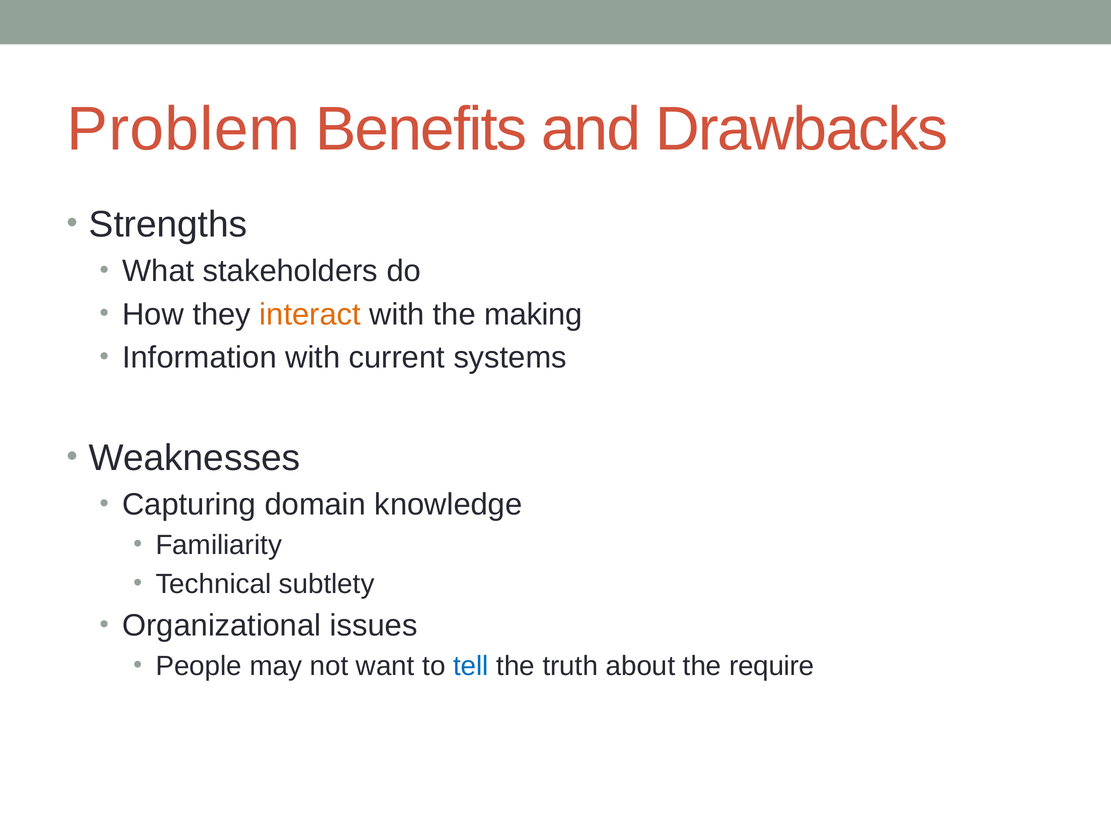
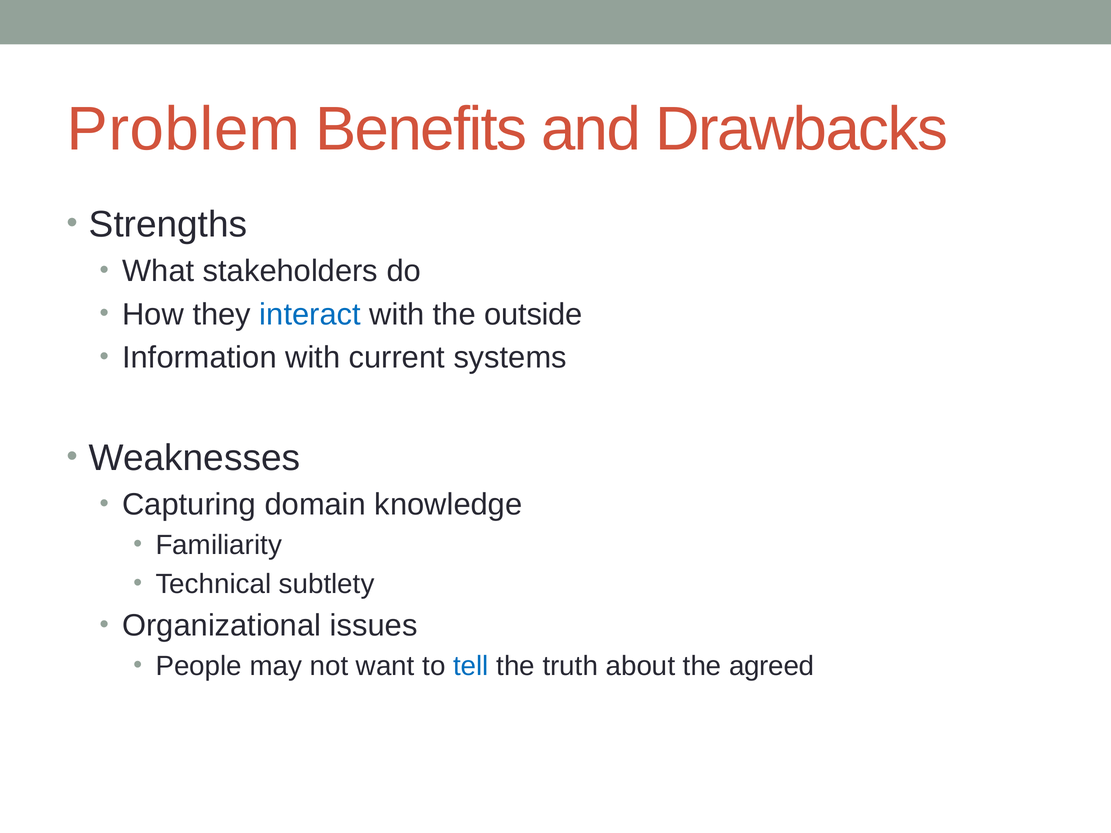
interact colour: orange -> blue (310, 315)
making: making -> outside (533, 315)
require: require -> agreed (772, 666)
